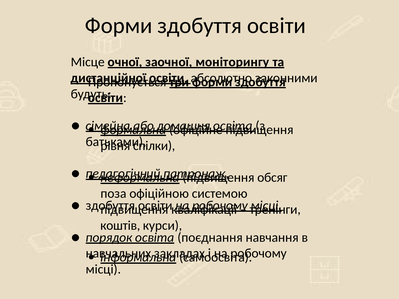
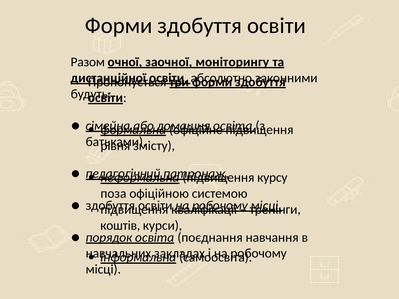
Місце: Місце -> Разом (88, 62)
спілки: спілки -> змісту (154, 146)
обсяг: обсяг -> курсу (272, 178)
